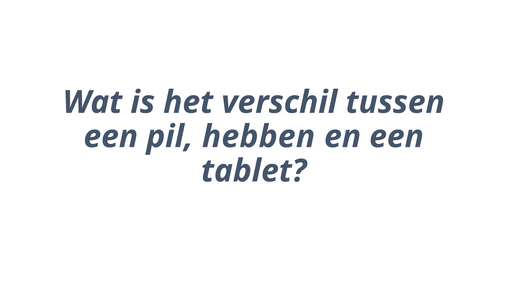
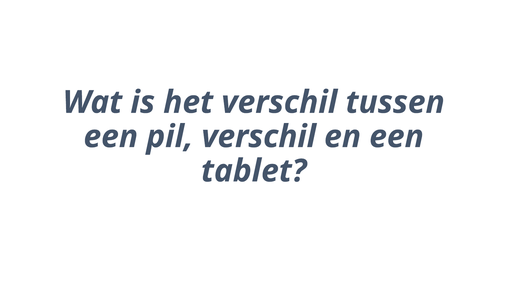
pil hebben: hebben -> verschil (259, 137)
